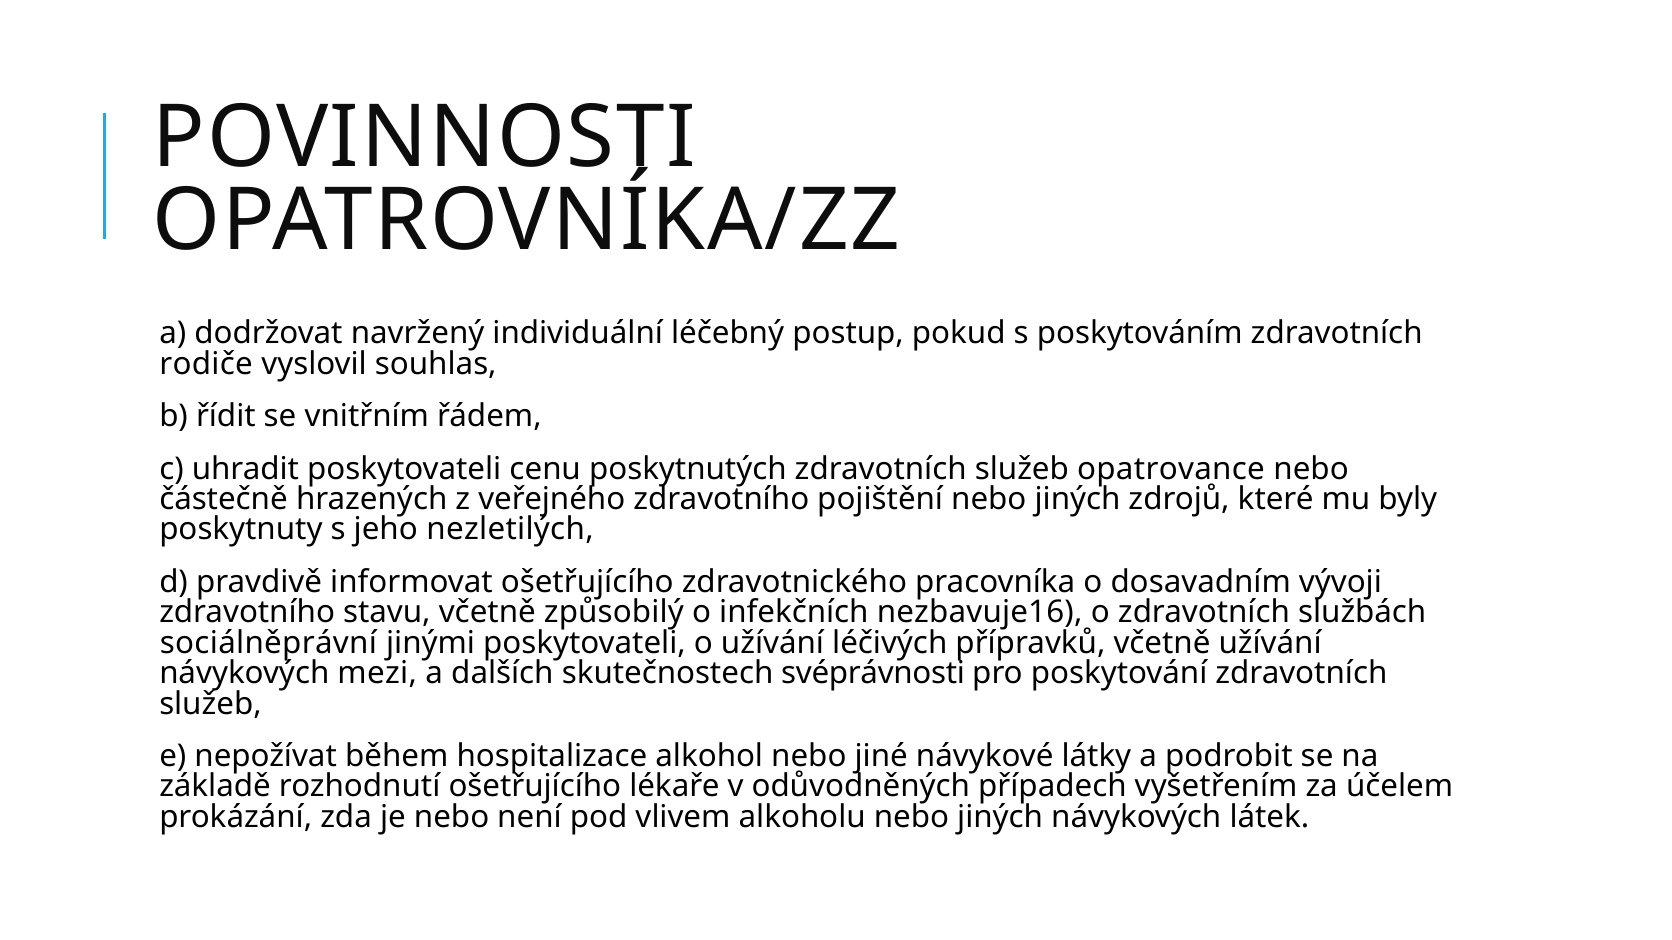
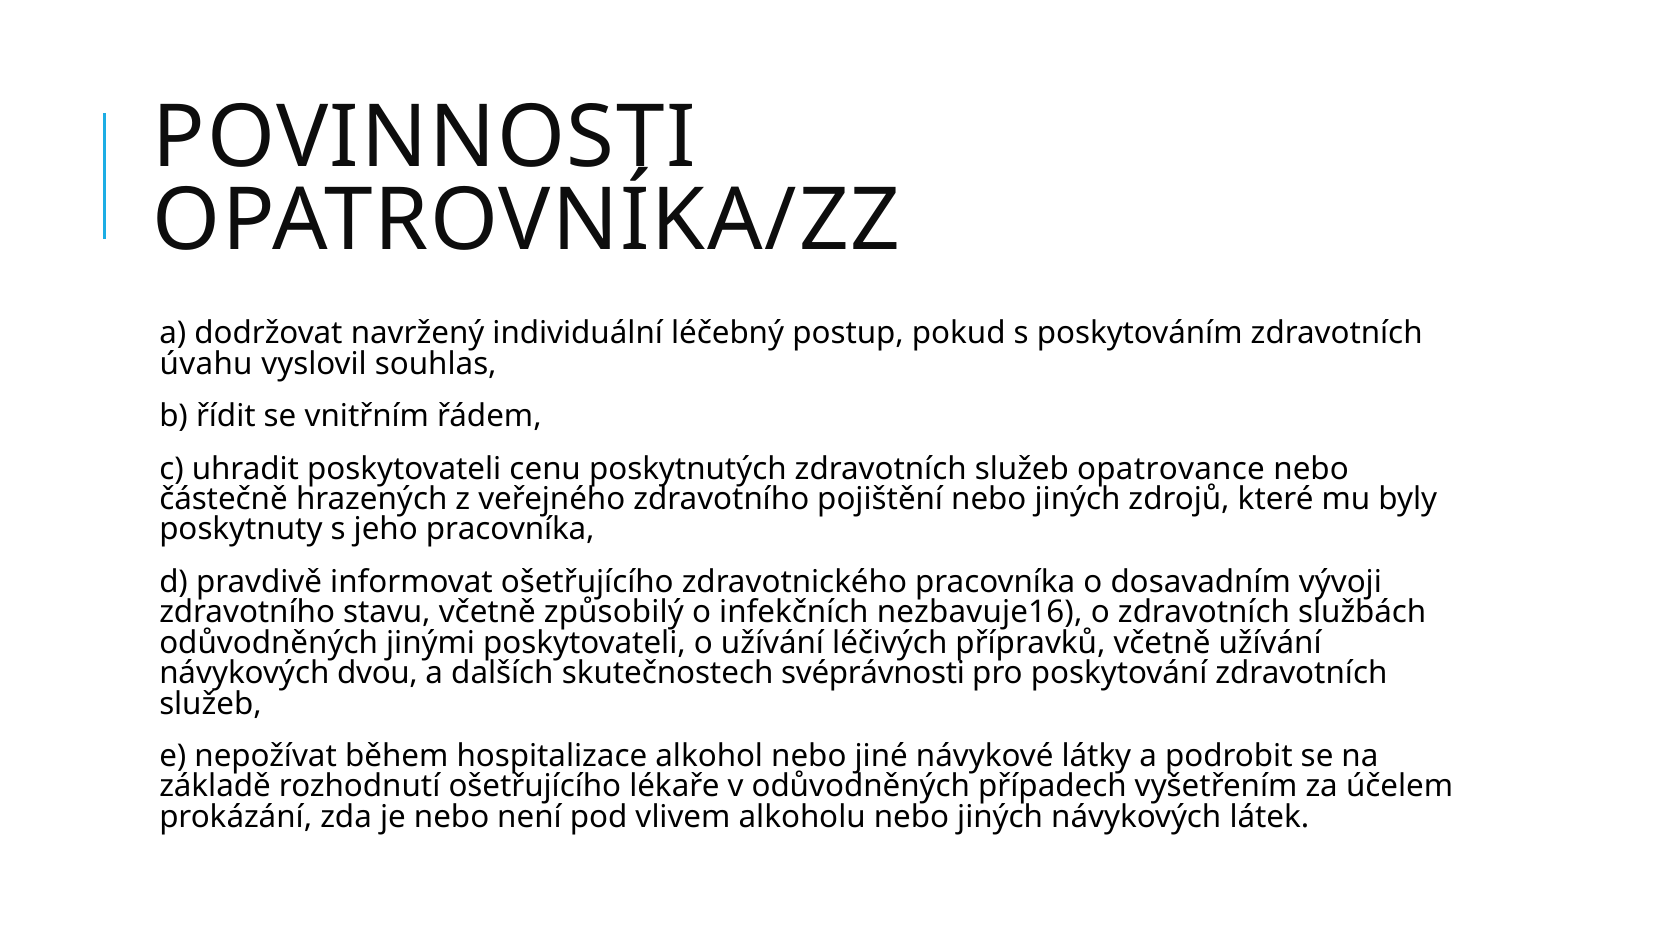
rodiče: rodiče -> úvahu (206, 364)
jeho nezletilých: nezletilých -> pracovníka (510, 530)
sociálněprávní: sociálněprávní -> odůvodněných (269, 643)
mezi: mezi -> dvou (378, 674)
